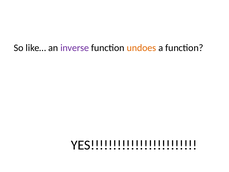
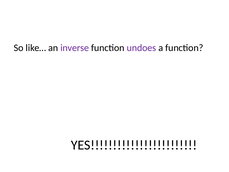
undoes colour: orange -> purple (141, 48)
